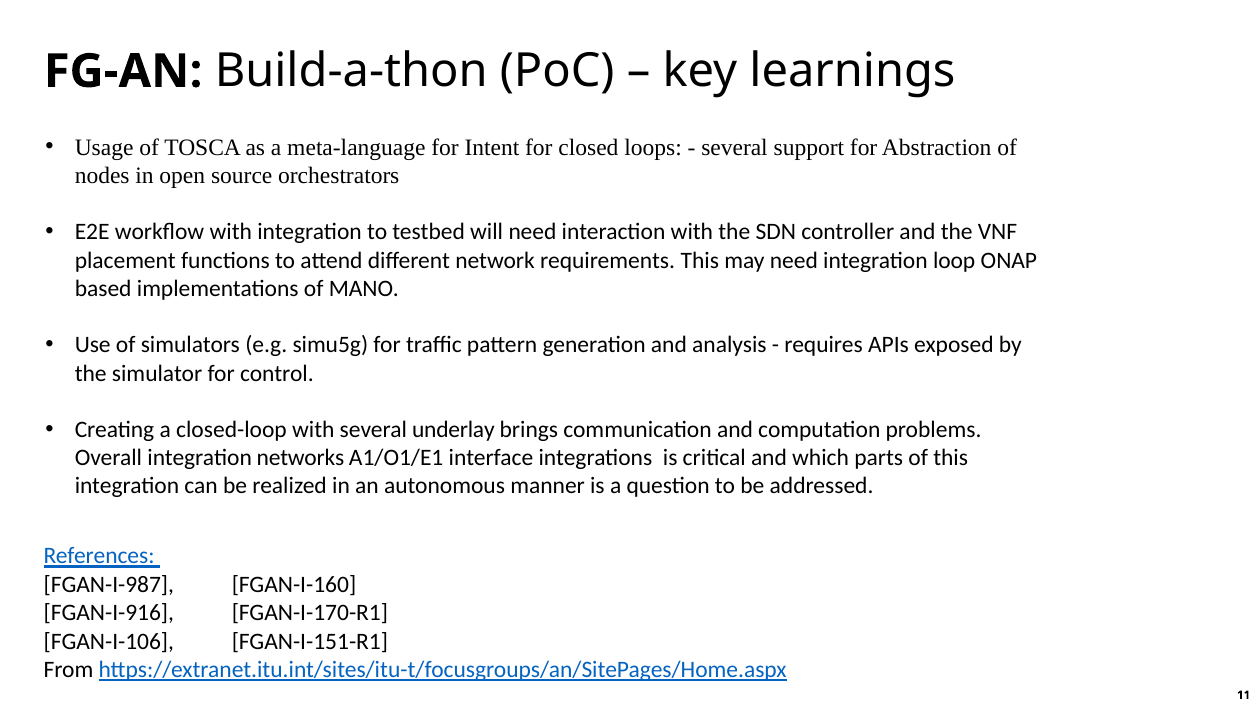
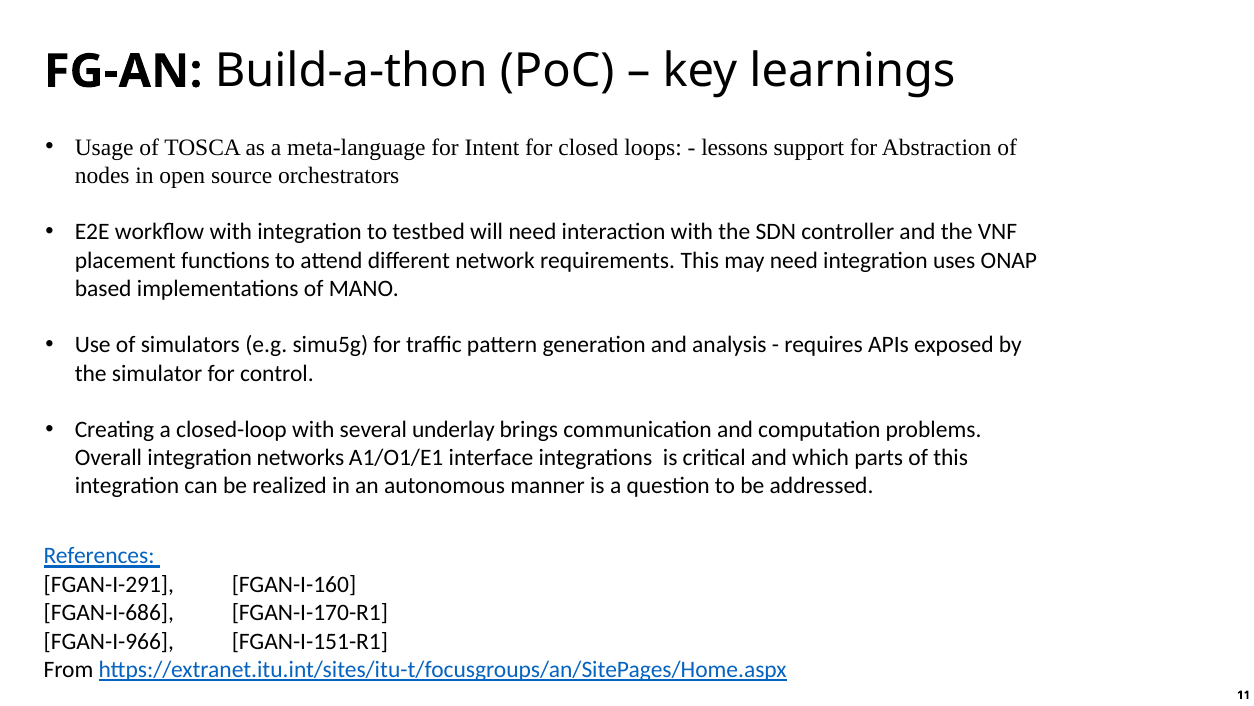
several: several -> lessons (735, 147)
loop: loop -> uses (954, 260)
FGAN-I-987: FGAN-I-987 -> FGAN-I-291 (109, 584)
FGAN-I-916: FGAN-I-916 -> FGAN-I-686 (109, 612)
FGAN-I-106: FGAN-I-106 -> FGAN-I-966 (109, 641)
